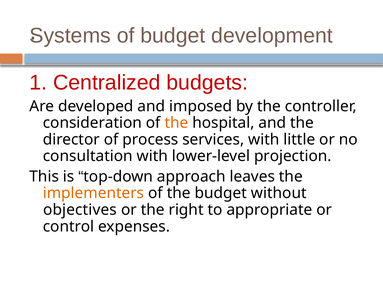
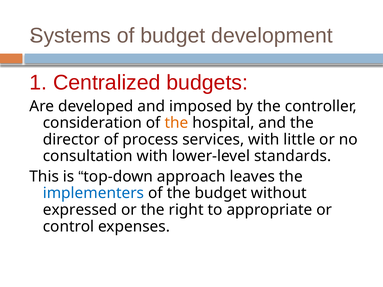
projection: projection -> standards (293, 156)
implementers colour: orange -> blue (93, 193)
objectives: objectives -> expressed (80, 210)
